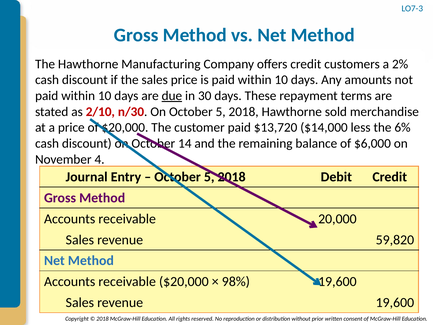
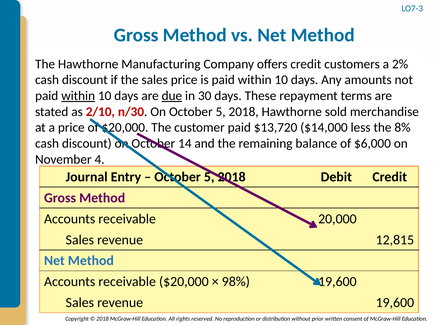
within underline: none -> present (78, 96)
6%: 6% -> 8% (403, 127)
59,820: 59,820 -> 12,815 (395, 240)
